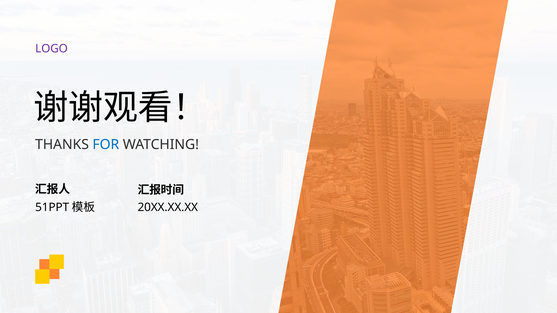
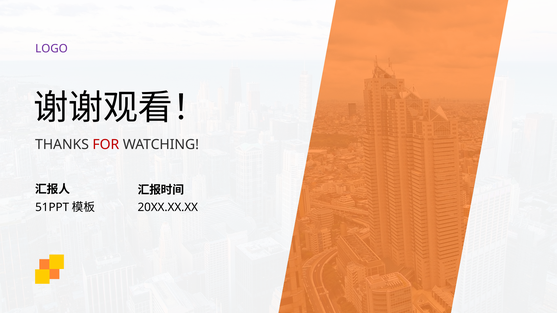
FOR colour: blue -> red (106, 145)
